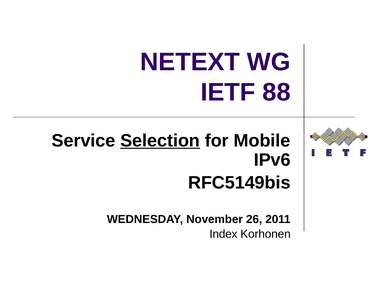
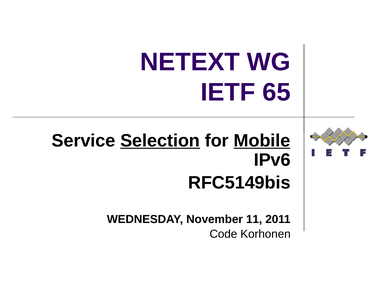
88: 88 -> 65 (277, 92)
Mobile underline: none -> present (262, 141)
26: 26 -> 11 (254, 219)
Index: Index -> Code (223, 234)
